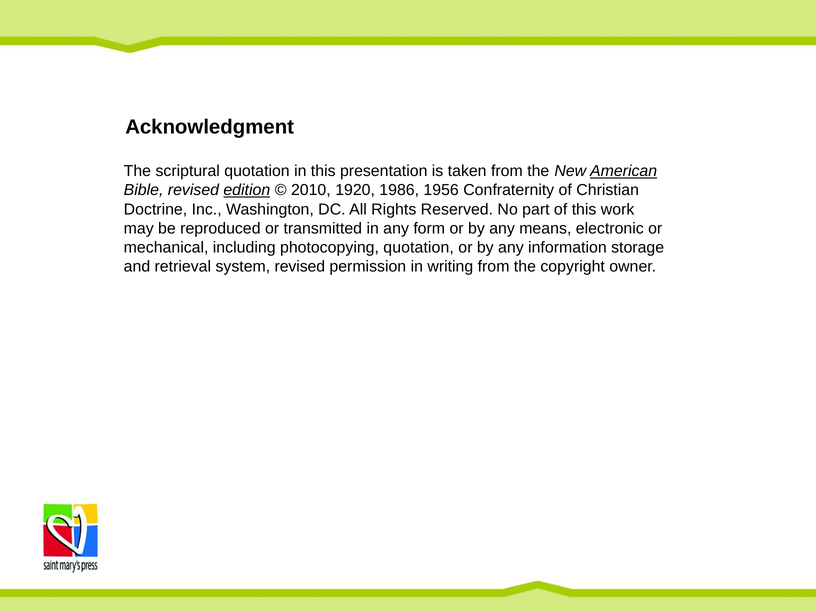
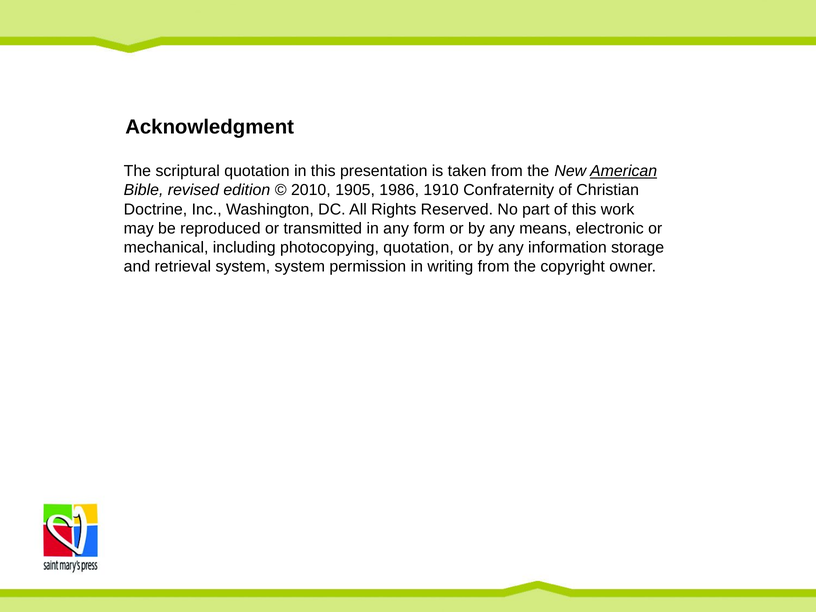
edition underline: present -> none (247, 190)
1920: 1920 -> 1905 (355, 190)
1956: 1956 -> 1910 (441, 190)
system revised: revised -> system (300, 267)
